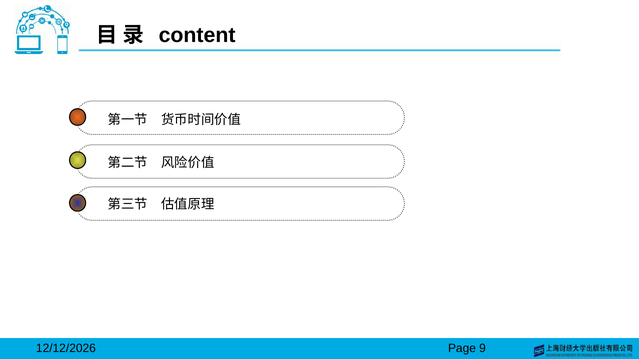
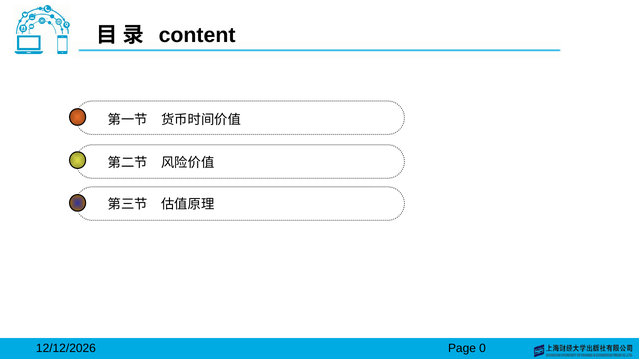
9: 9 -> 0 (483, 349)
